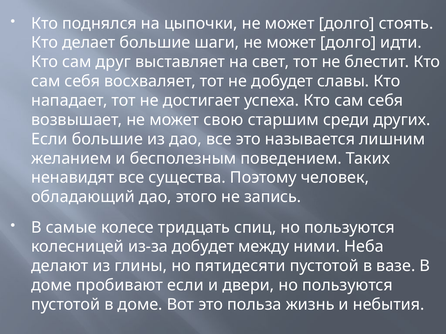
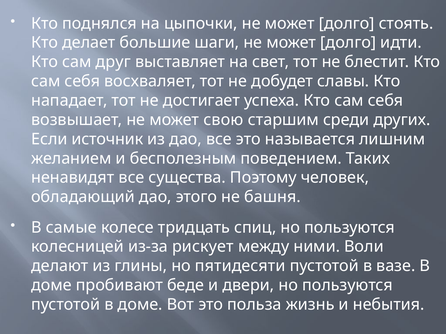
Если большие: большие -> источник (107, 139)
запись: запись -> башня (273, 197)
из-за добудет: добудет -> рискует (203, 247)
Неба: Неба -> Воли (364, 247)
пробивают если: если -> беде (186, 286)
